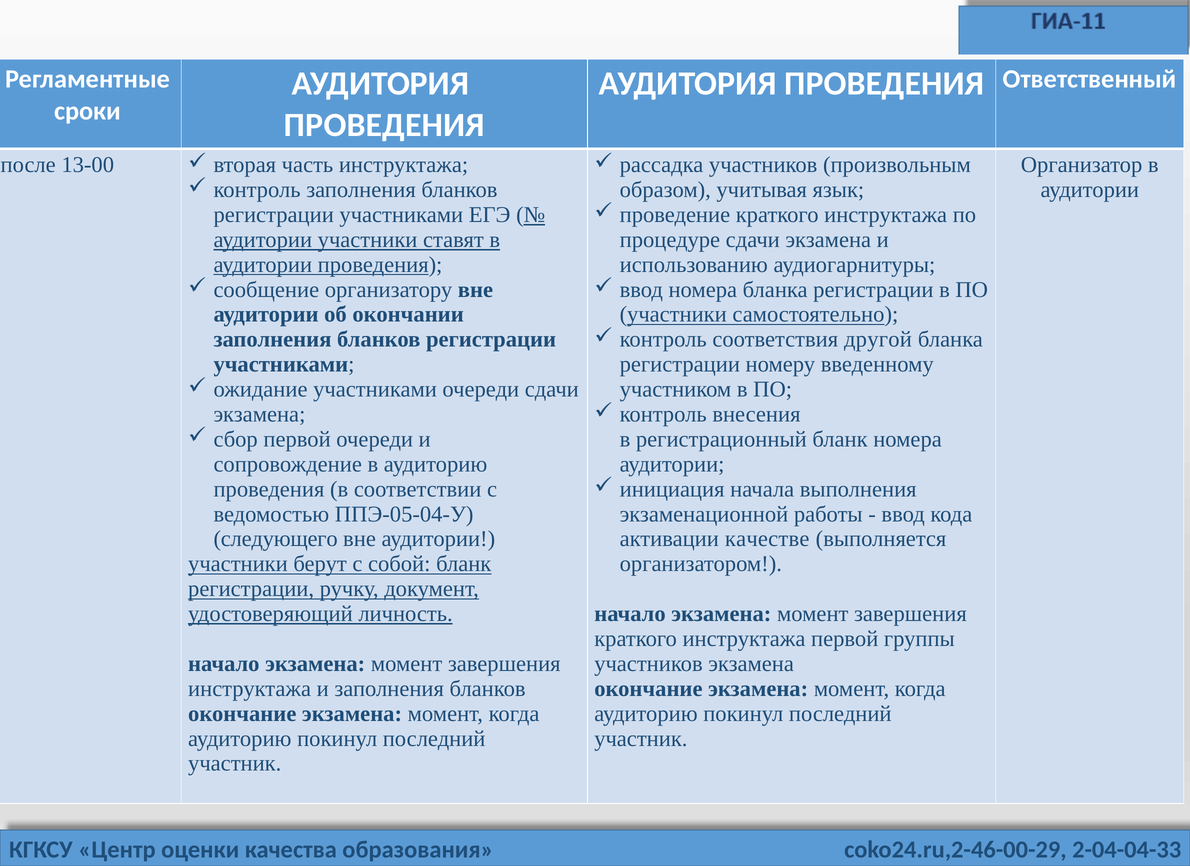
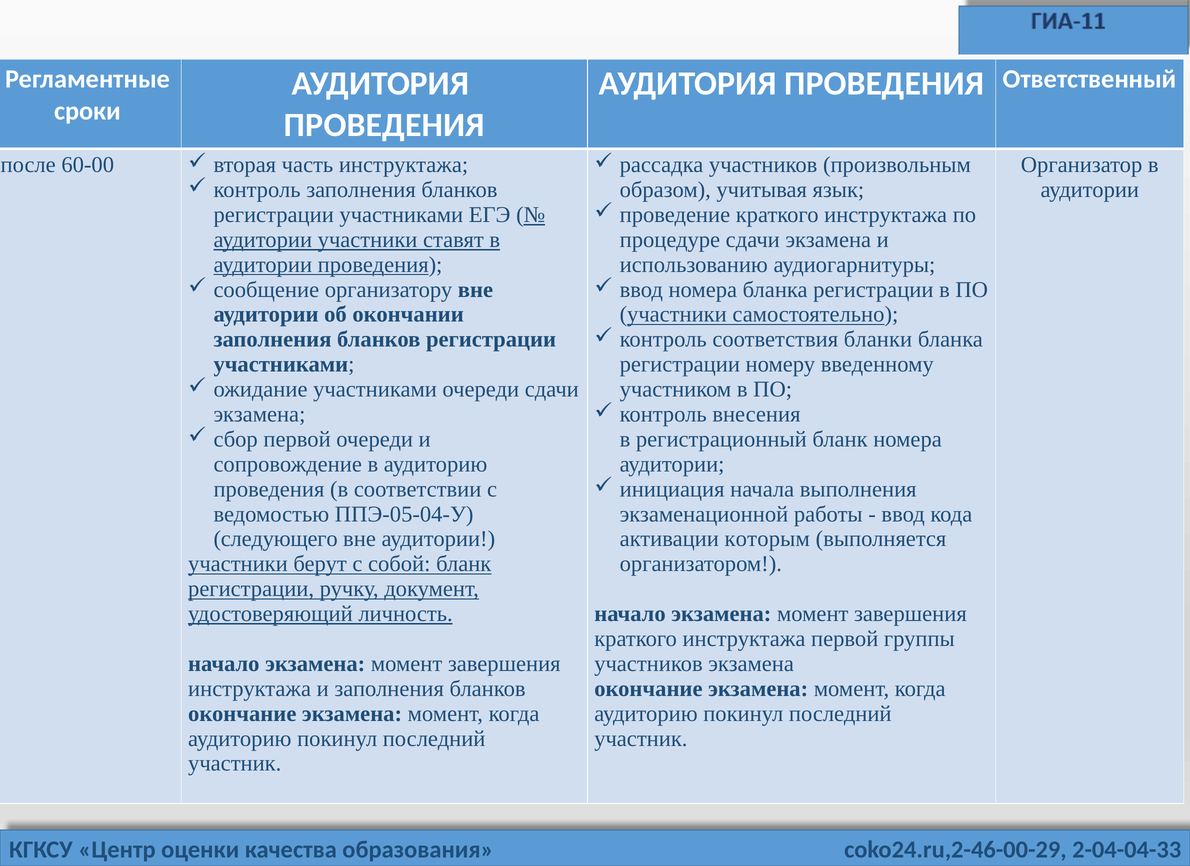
13-00: 13-00 -> 60-00 (88, 165)
другой: другой -> бланки (878, 340)
качестве: качестве -> которым (767, 539)
